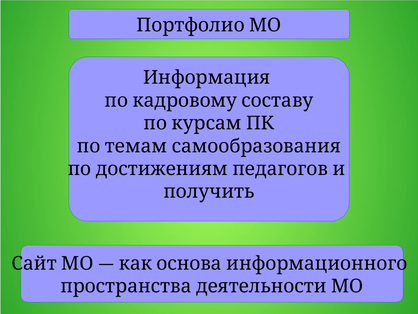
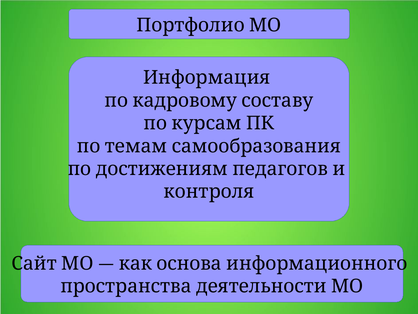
получить: получить -> контроля (209, 191)
